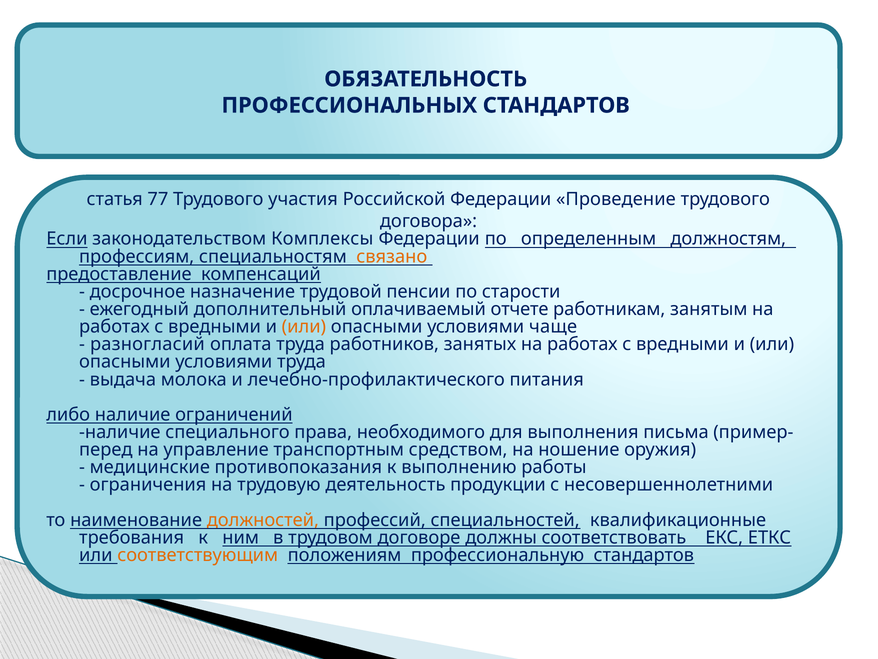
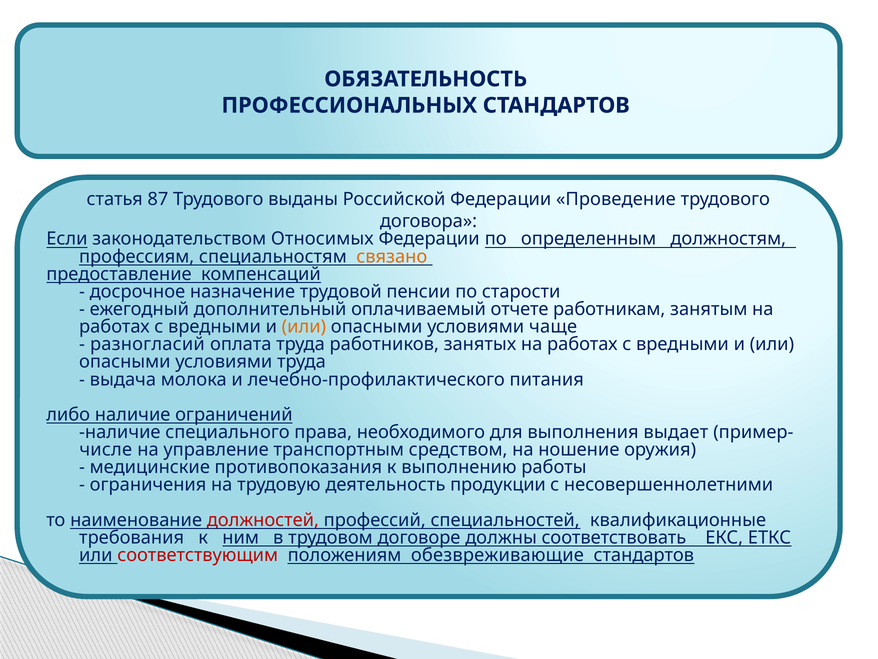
77: 77 -> 87 (158, 199)
участия: участия -> выданы (303, 199)
Комплексы: Комплексы -> Относимых (322, 239)
письма: письма -> выдает (676, 432)
перед: перед -> числе (106, 449)
должностей colour: orange -> red (263, 520)
соответствующим colour: orange -> red (198, 555)
профессиональную: профессиональную -> обезвреживающие (497, 555)
